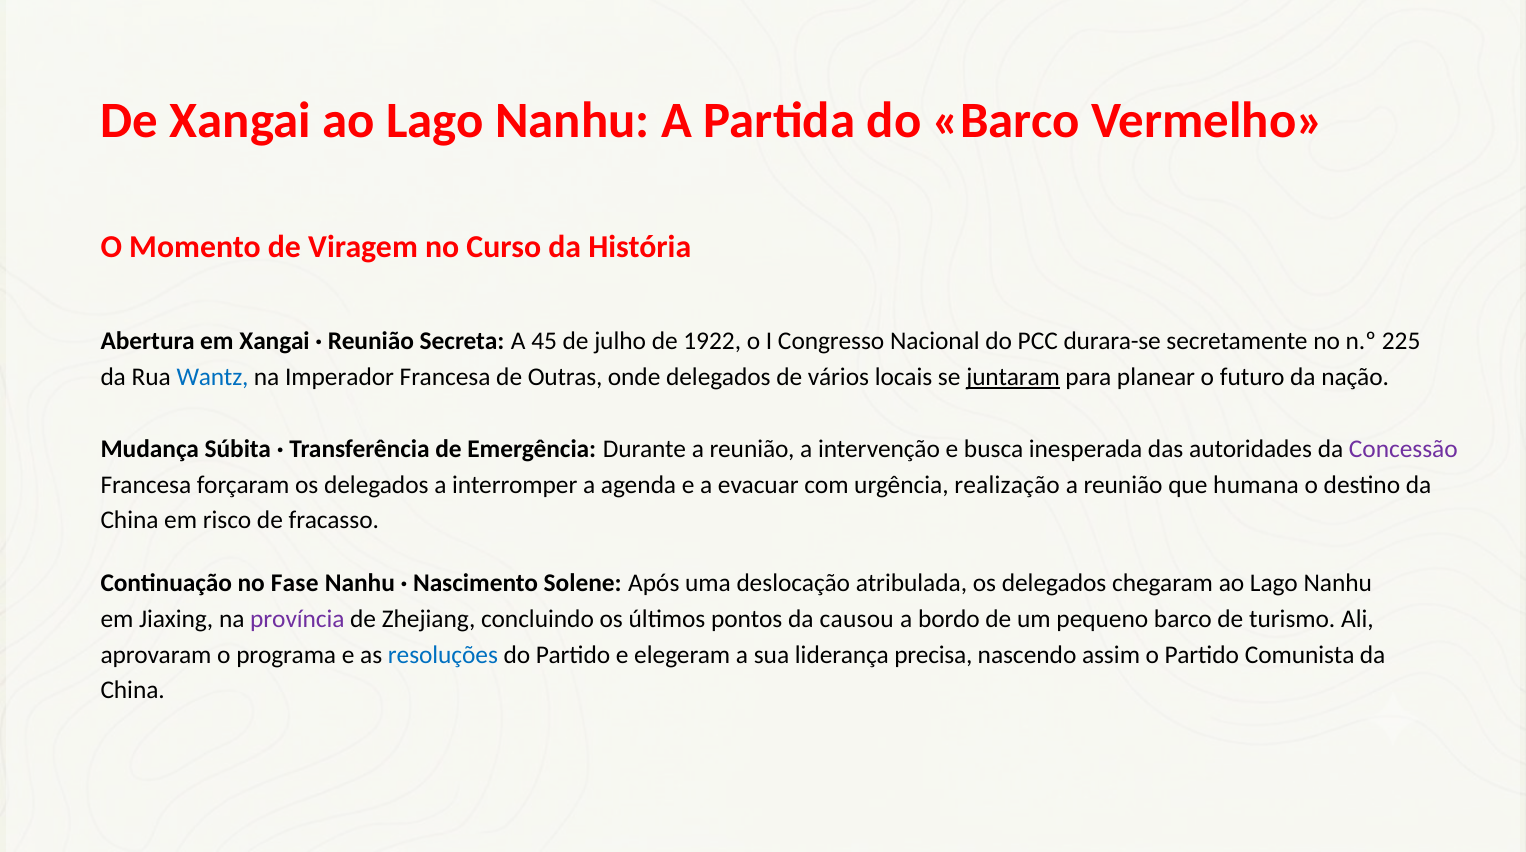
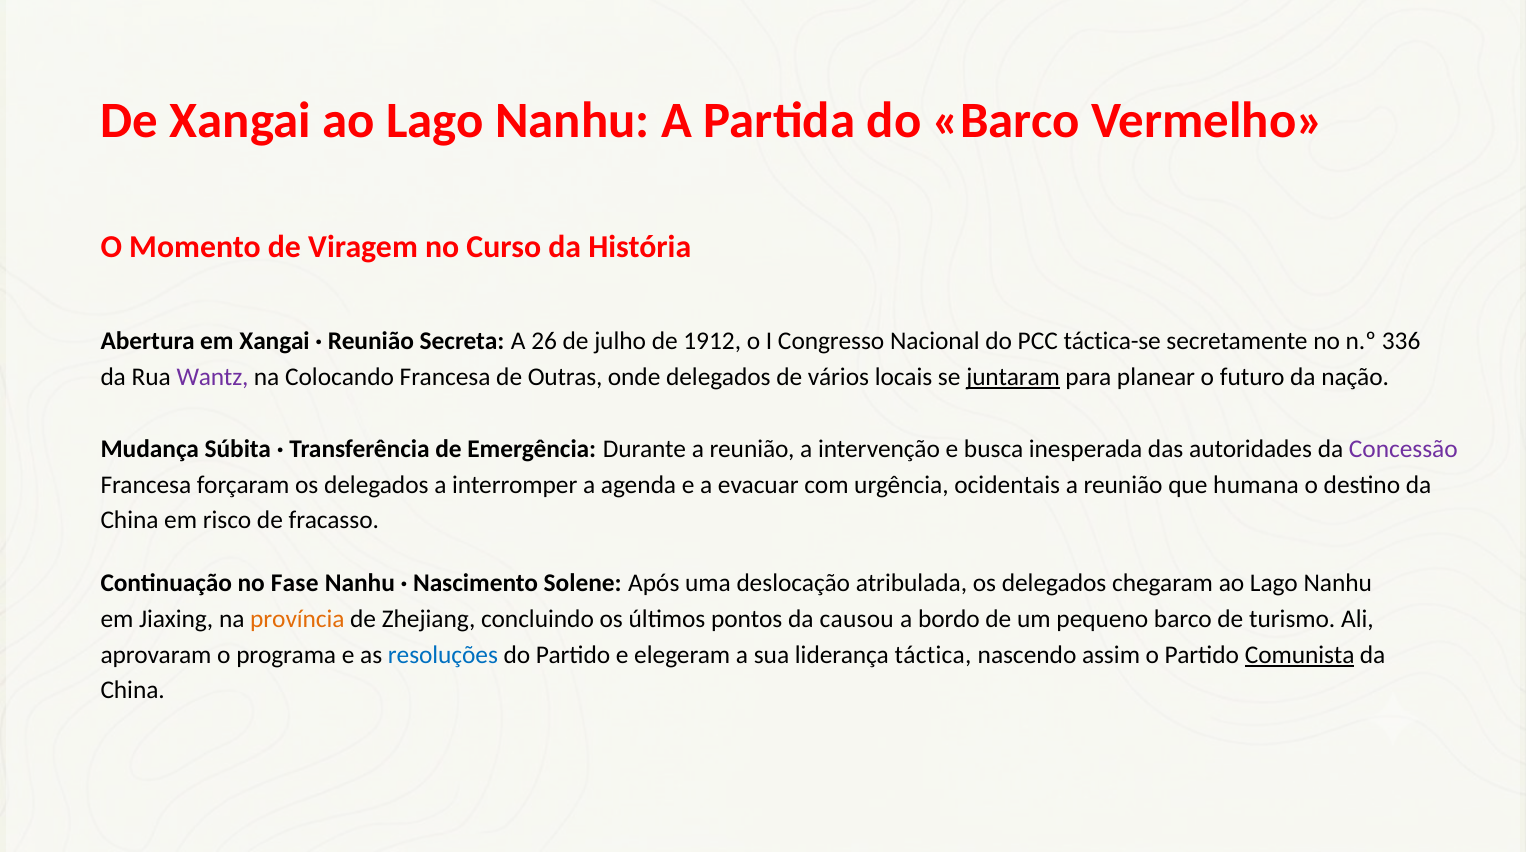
45: 45 -> 26 (544, 341)
1922: 1922 -> 1912 (712, 341)
durara-se: durara-se -> táctica-se (1112, 341)
225: 225 -> 336 (1401, 341)
Wantz colour: blue -> purple (212, 377)
Imperador: Imperador -> Colocando (340, 377)
realização: realização -> ocidentais (1007, 485)
província colour: purple -> orange (297, 619)
precisa: precisa -> táctica (933, 655)
Comunista underline: none -> present (1300, 655)
